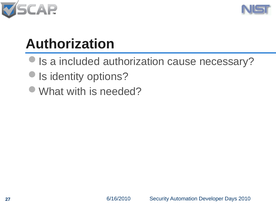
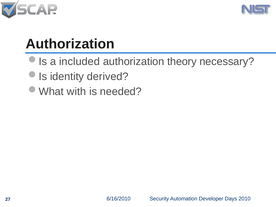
cause: cause -> theory (182, 61)
options: options -> derived (108, 77)
